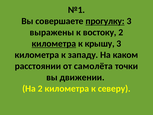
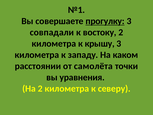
выражены: выражены -> совпадали (52, 32)
километра underline: present -> none (54, 44)
движении: движении -> уравнения (82, 77)
